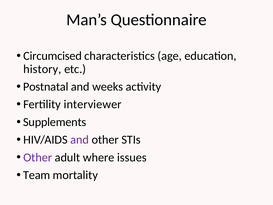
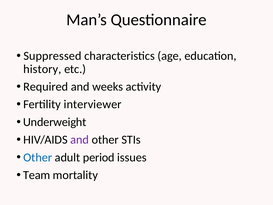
Circumcised: Circumcised -> Suppressed (52, 56)
Postnatal: Postnatal -> Required (46, 87)
Supplements: Supplements -> Underweight (55, 122)
Other colour: purple -> blue (38, 157)
where: where -> period (99, 157)
